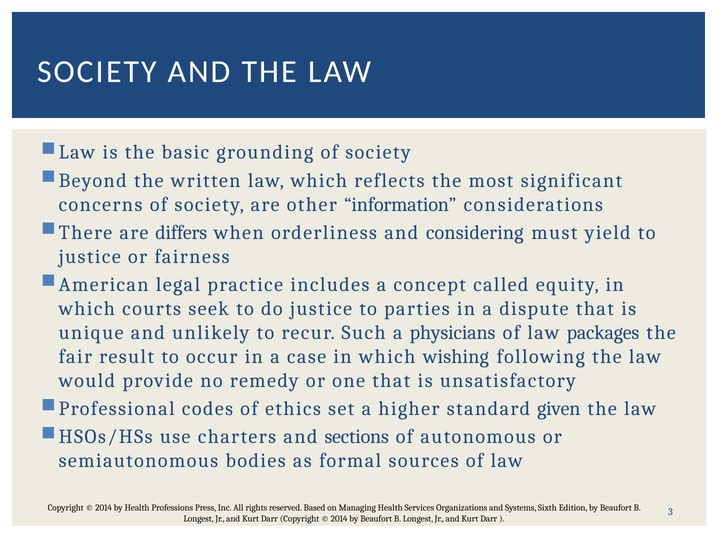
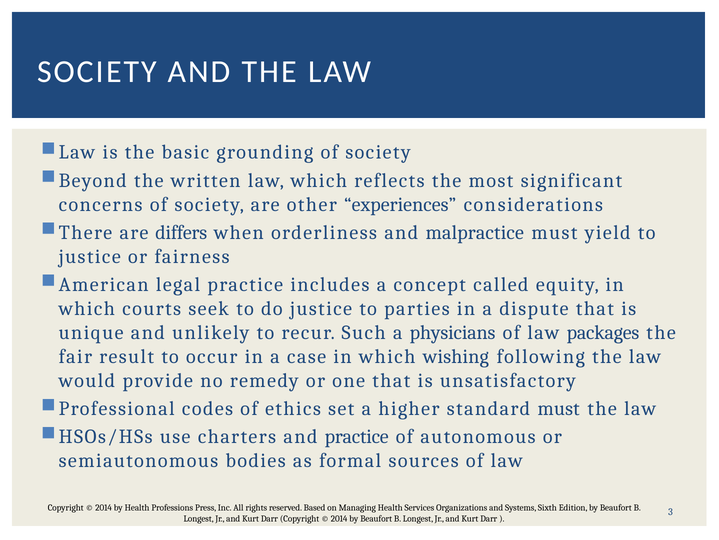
information: information -> experiences (400, 204)
considering: considering -> malpractice (475, 232)
standard given: given -> must (559, 408)
and sections: sections -> practice (357, 436)
